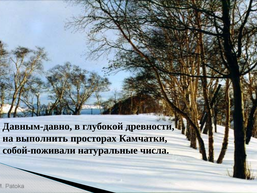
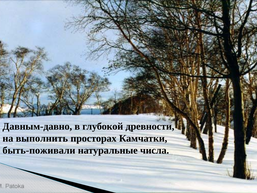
собой-поживали: собой-поживали -> быть-поживали (39, 150)
